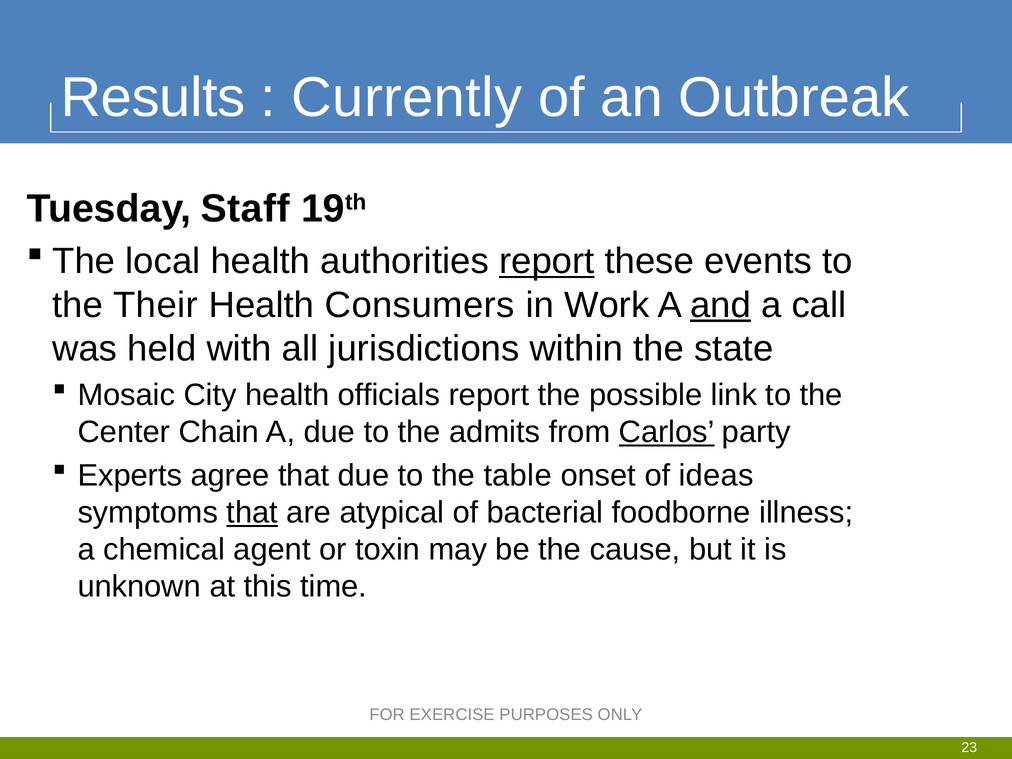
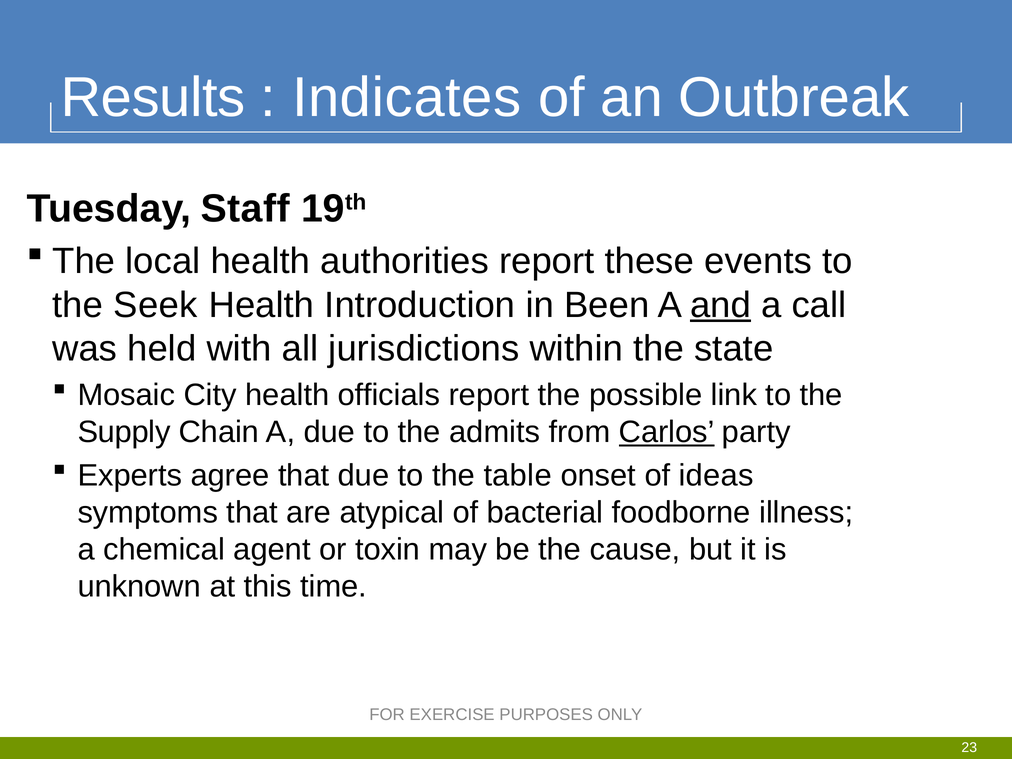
Currently: Currently -> Indicates (407, 98)
report underline: present -> none (547, 261)
Their: Their -> Seek (156, 305)
Consumers: Consumers -> Introduction (420, 305)
Work: Work -> Been (607, 305)
Center: Center -> Supply (124, 432)
that underline: present -> none (252, 513)
